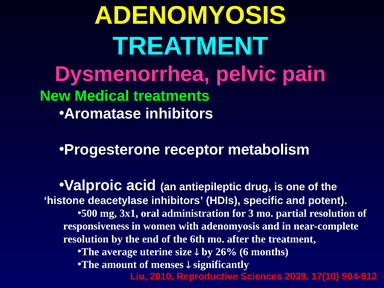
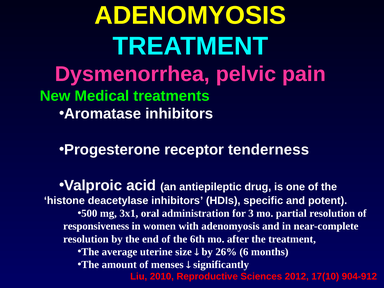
metabolism: metabolism -> tenderness (269, 150)
2039: 2039 -> 2012 (297, 277)
